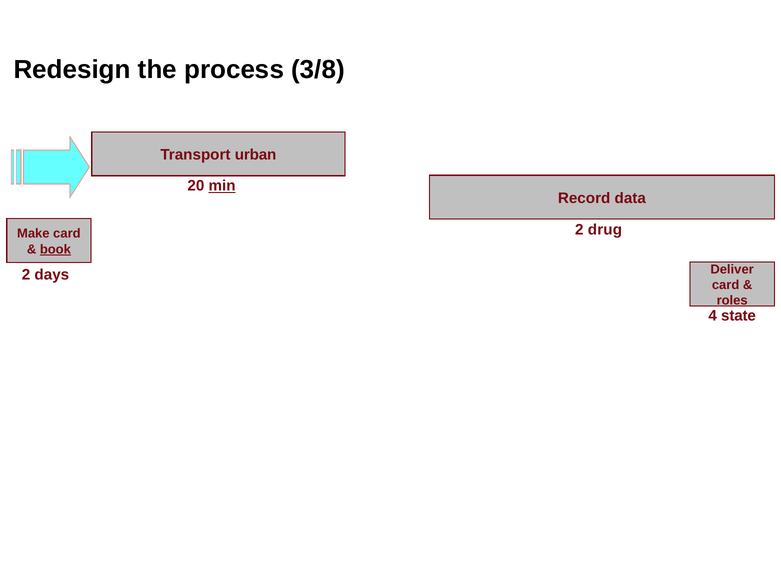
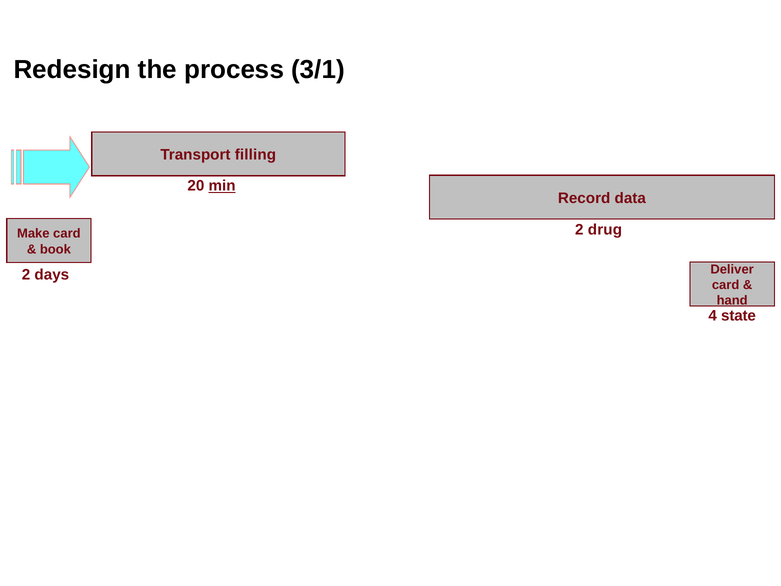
3/8: 3/8 -> 3/1 (318, 69)
urban: urban -> filling (255, 155)
book underline: present -> none (55, 249)
roles: roles -> hand (732, 300)
